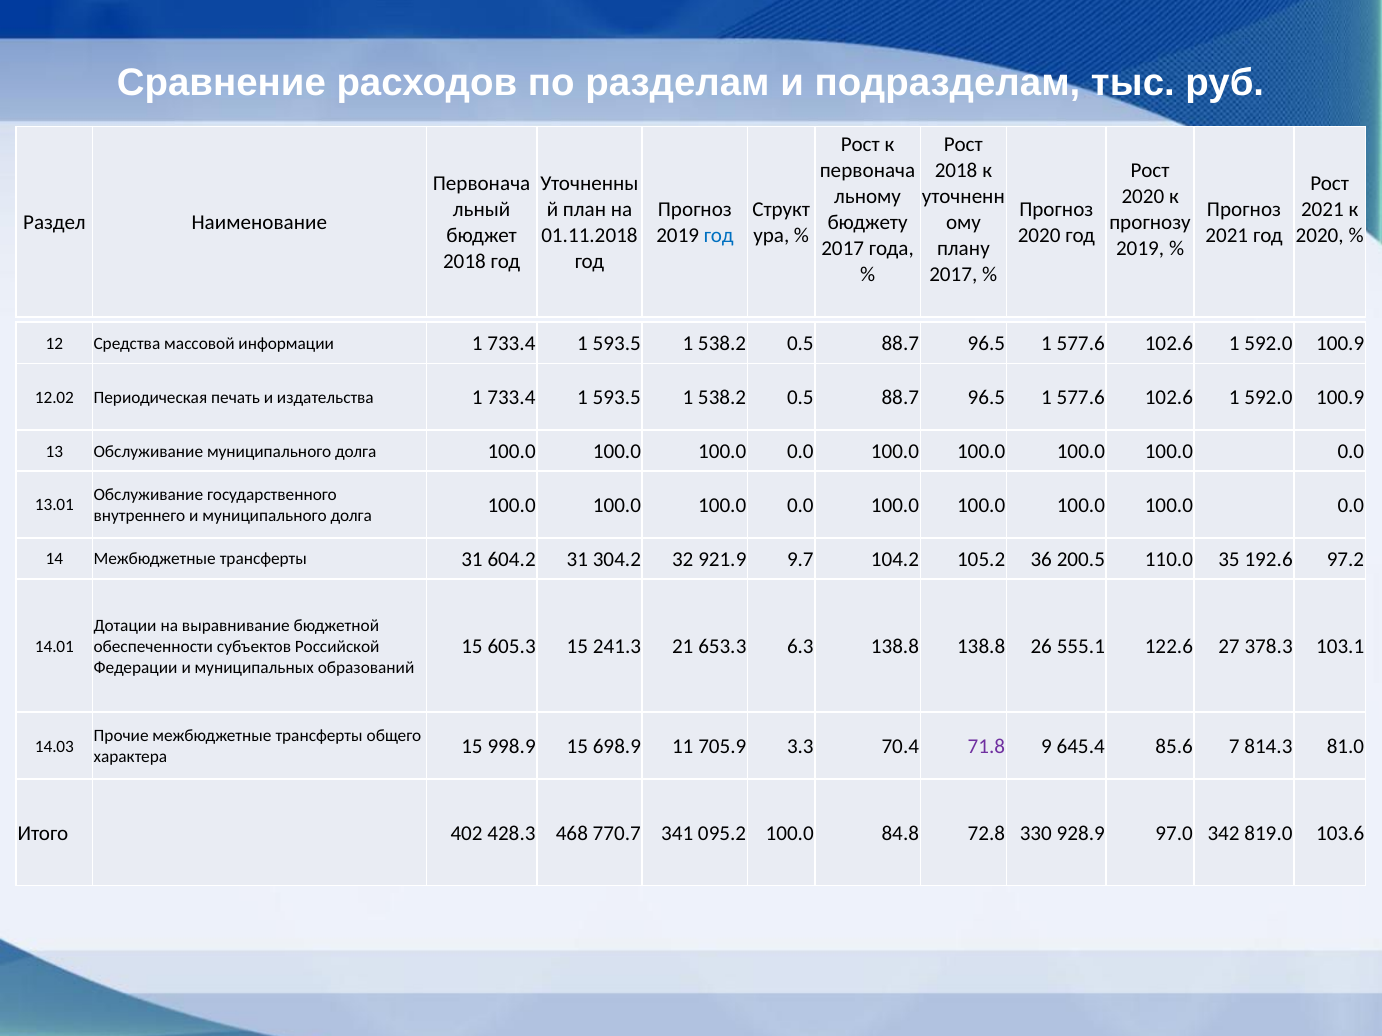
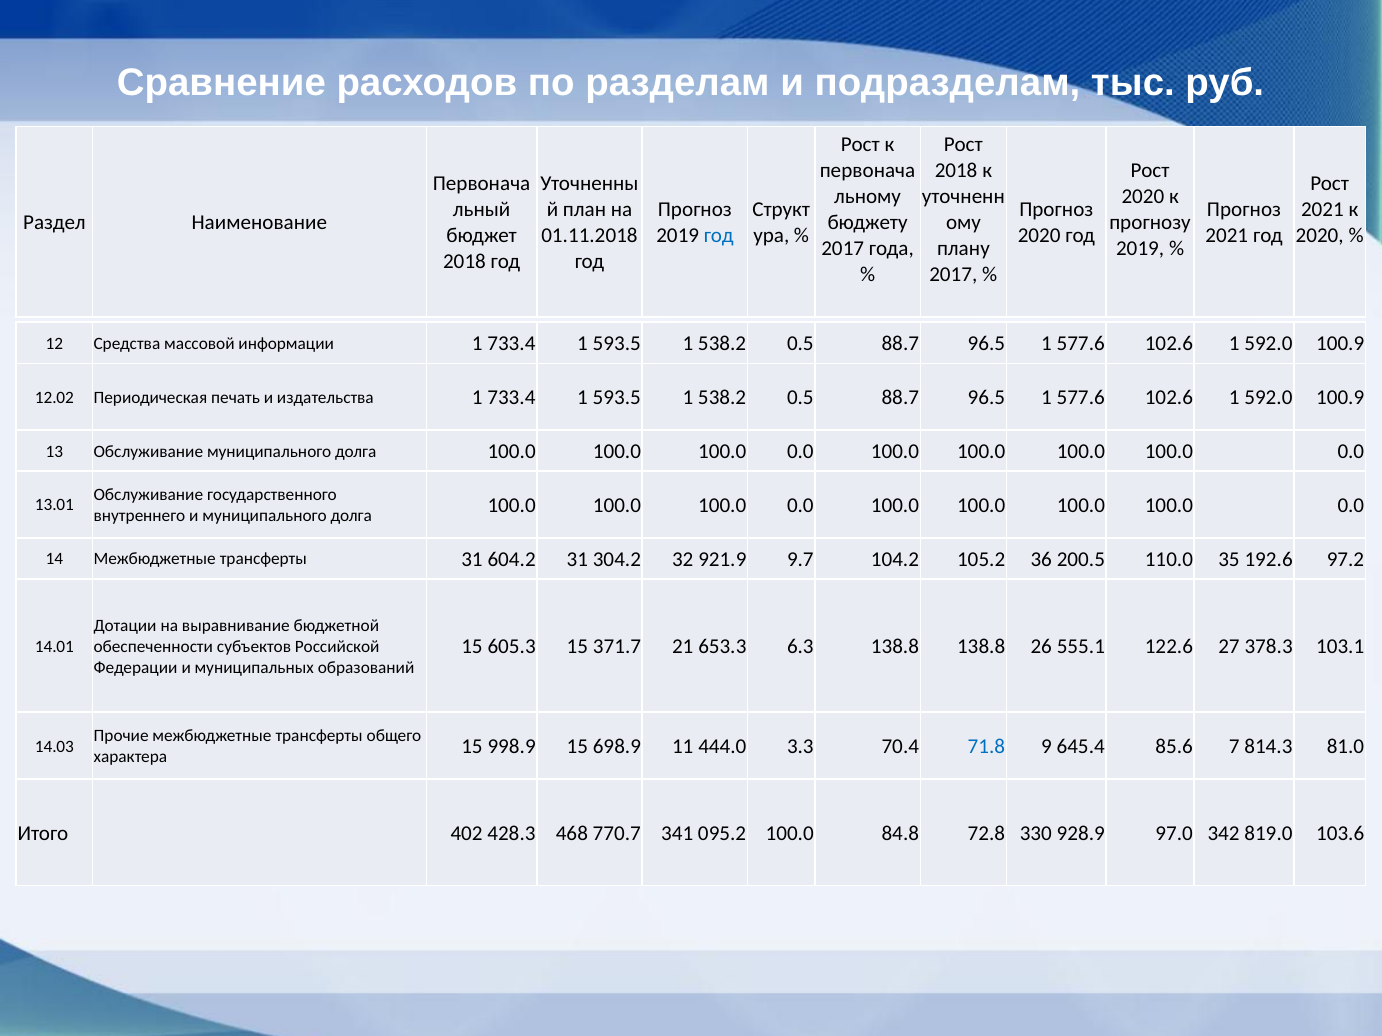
241.3: 241.3 -> 371.7 (617, 647)
705.9: 705.9 -> 444.0 (722, 747)
71.8 colour: purple -> blue (986, 747)
